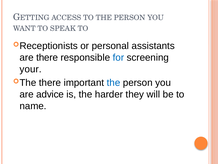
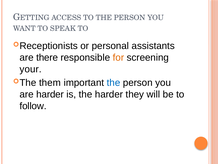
for colour: blue -> orange (118, 57)
The there: there -> them (50, 82)
are advice: advice -> harder (50, 94)
name: name -> follow (33, 106)
